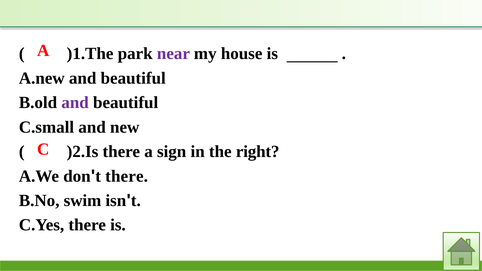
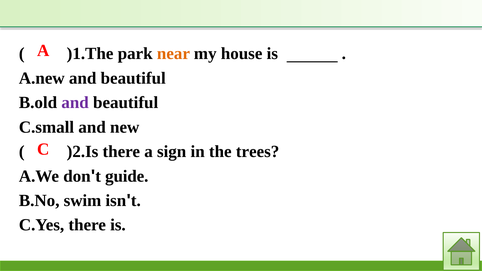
near colour: purple -> orange (173, 54)
right: right -> trees (258, 152)
there: there -> guide (127, 176)
